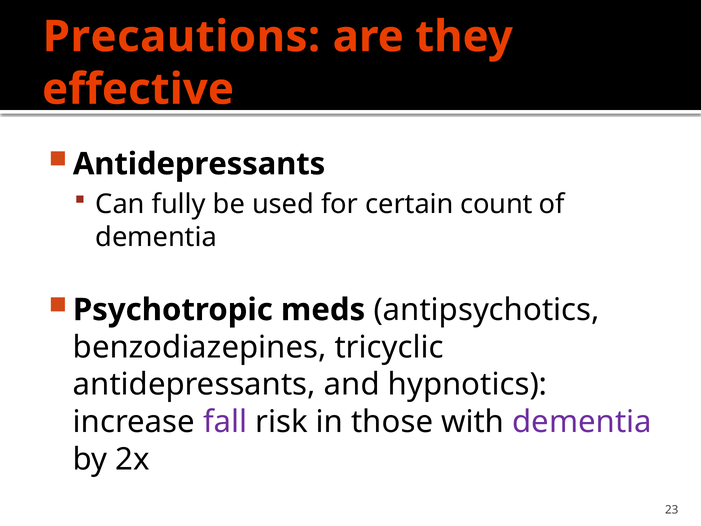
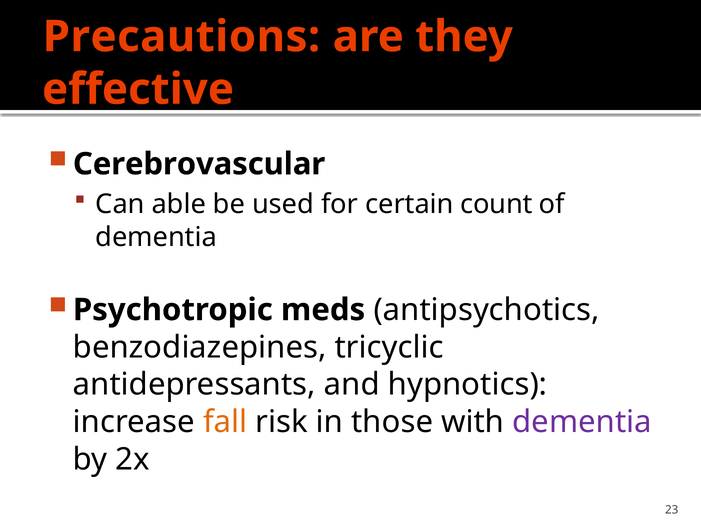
Antidepressants: Antidepressants -> Cerebrovascular (199, 164)
fully: fully -> able (179, 204)
fall colour: purple -> orange (225, 422)
